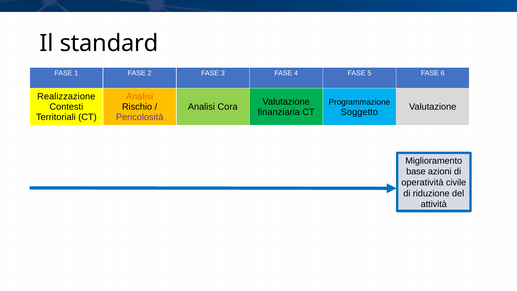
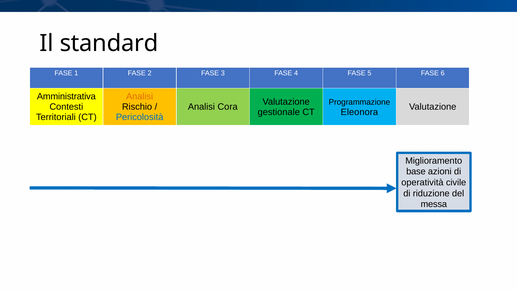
Realizzazione: Realizzazione -> Amministrativa (66, 97)
finanziaria: finanziaria -> gestionale (279, 112)
Soggetto: Soggetto -> Eleonora (359, 112)
Pericolosità colour: purple -> blue (140, 117)
attività: attività -> messa (434, 204)
